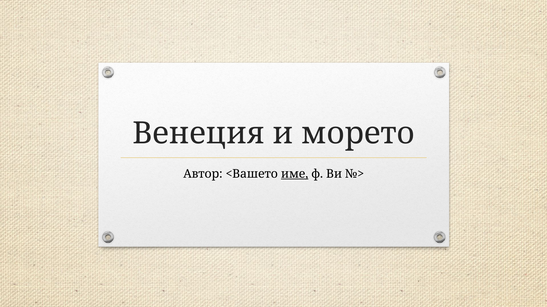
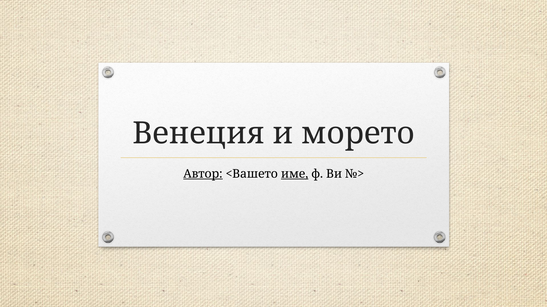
Автор underline: none -> present (203, 174)
